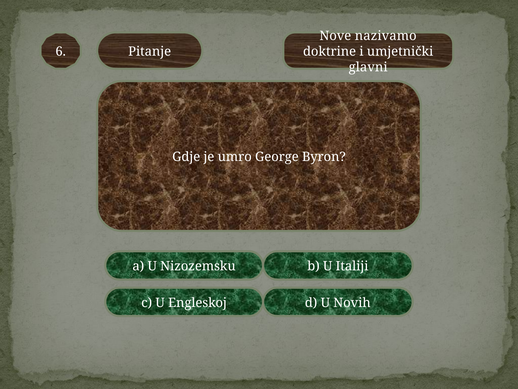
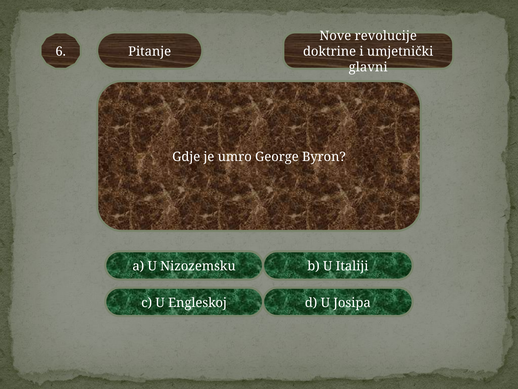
nazivamo: nazivamo -> revolucije (386, 36)
Novih: Novih -> Josipa (352, 302)
